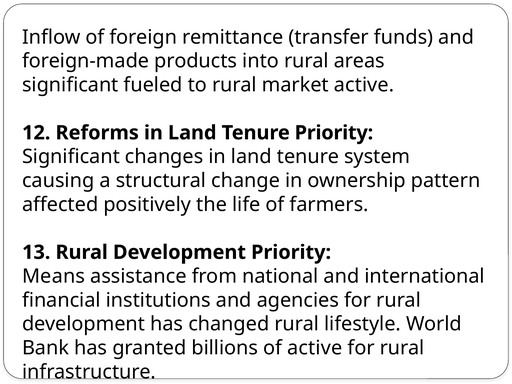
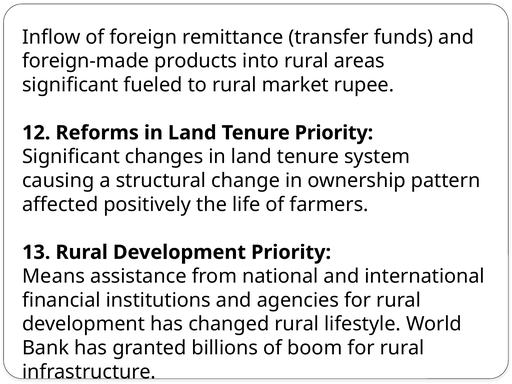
market active: active -> rupee (364, 85)
of active: active -> boom (315, 348)
